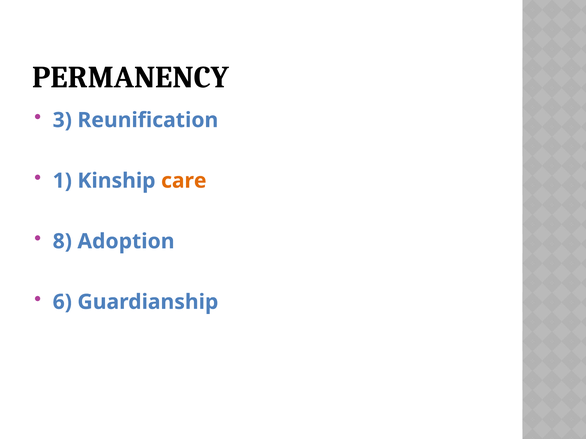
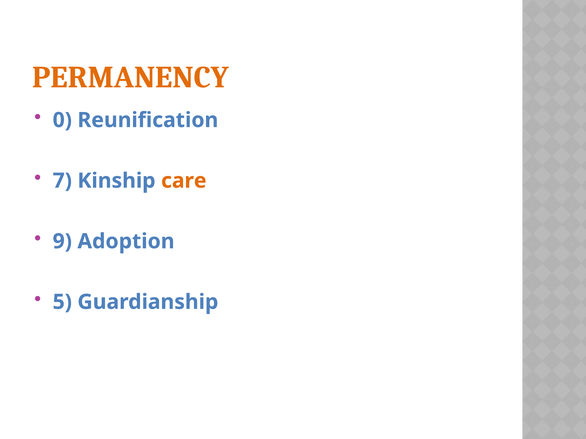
PERMANENCY colour: black -> orange (131, 77)
3: 3 -> 0 (62, 120)
1: 1 -> 7 (62, 181)
8: 8 -> 9 (62, 242)
6: 6 -> 5 (62, 302)
